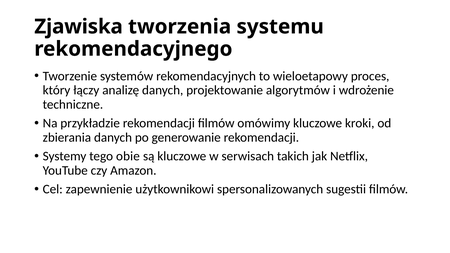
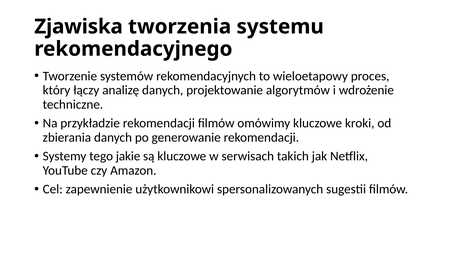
obie: obie -> jakie (128, 156)
